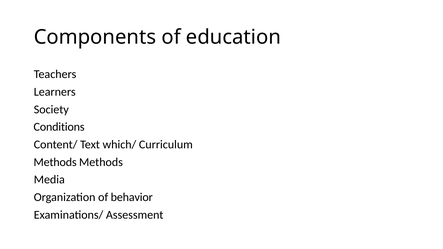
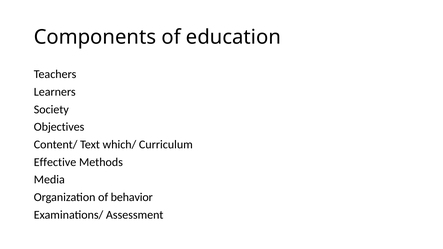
Conditions: Conditions -> Objectives (59, 127)
Methods: Methods -> Effective (55, 162)
